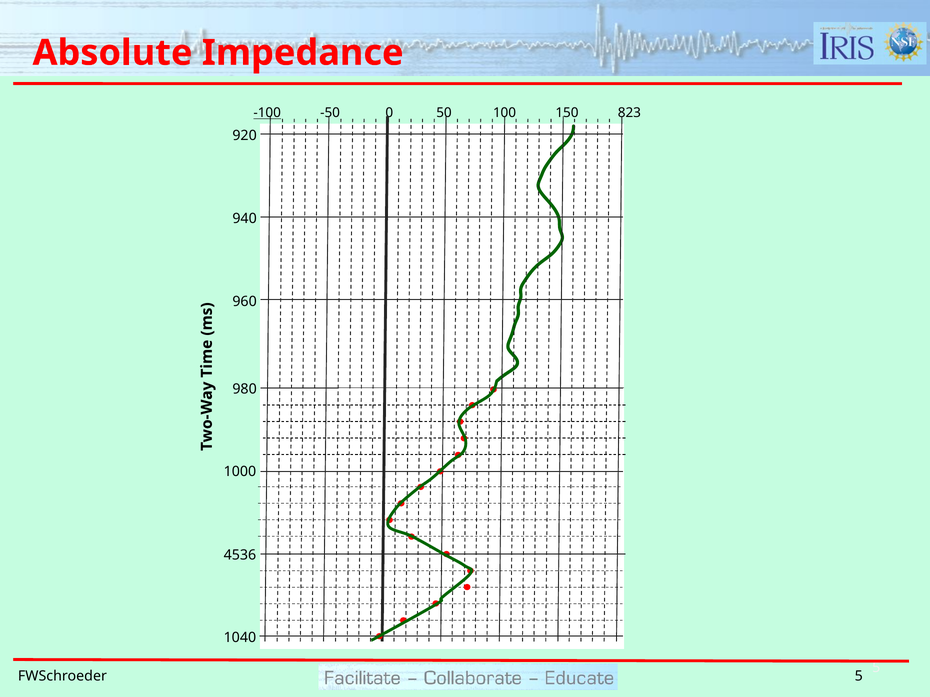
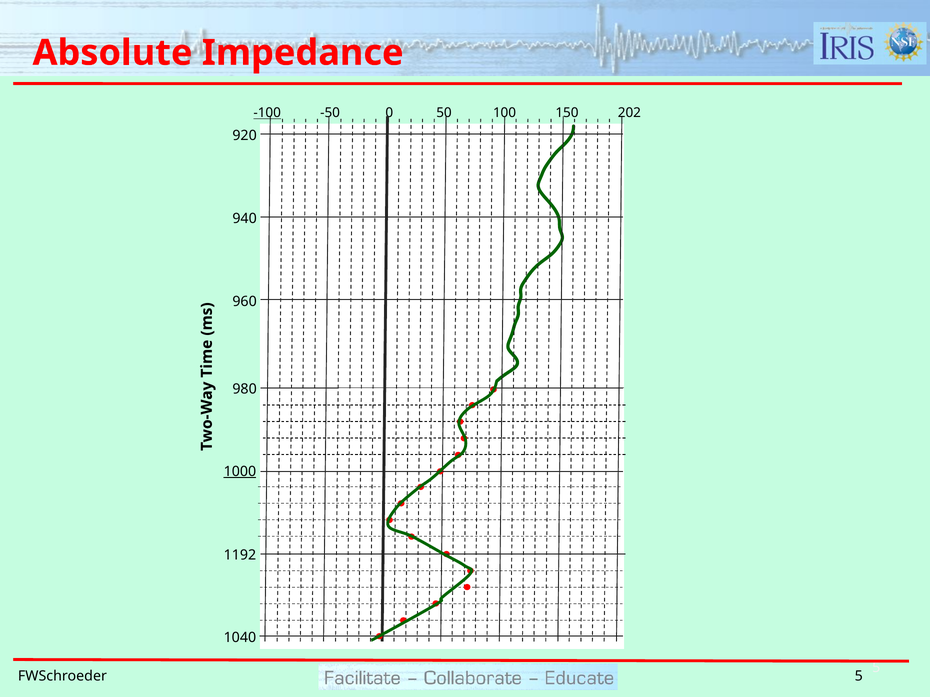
823: 823 -> 202 (629, 113)
1000 underline: none -> present (240, 472)
4536: 4536 -> 1192 (240, 555)
